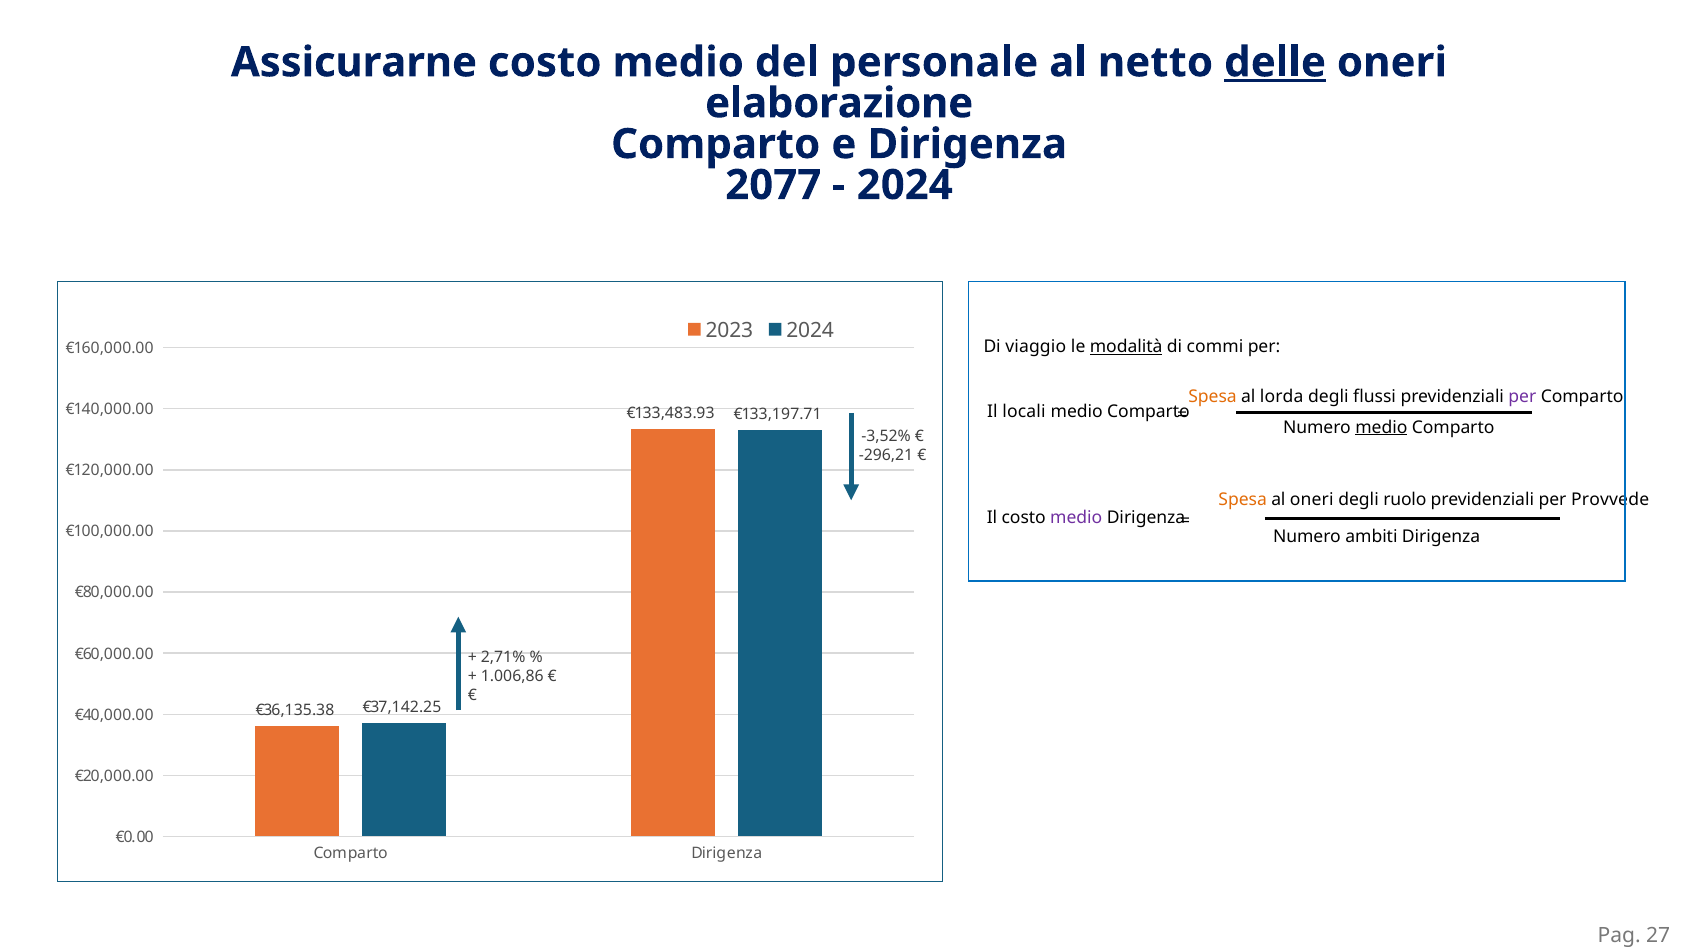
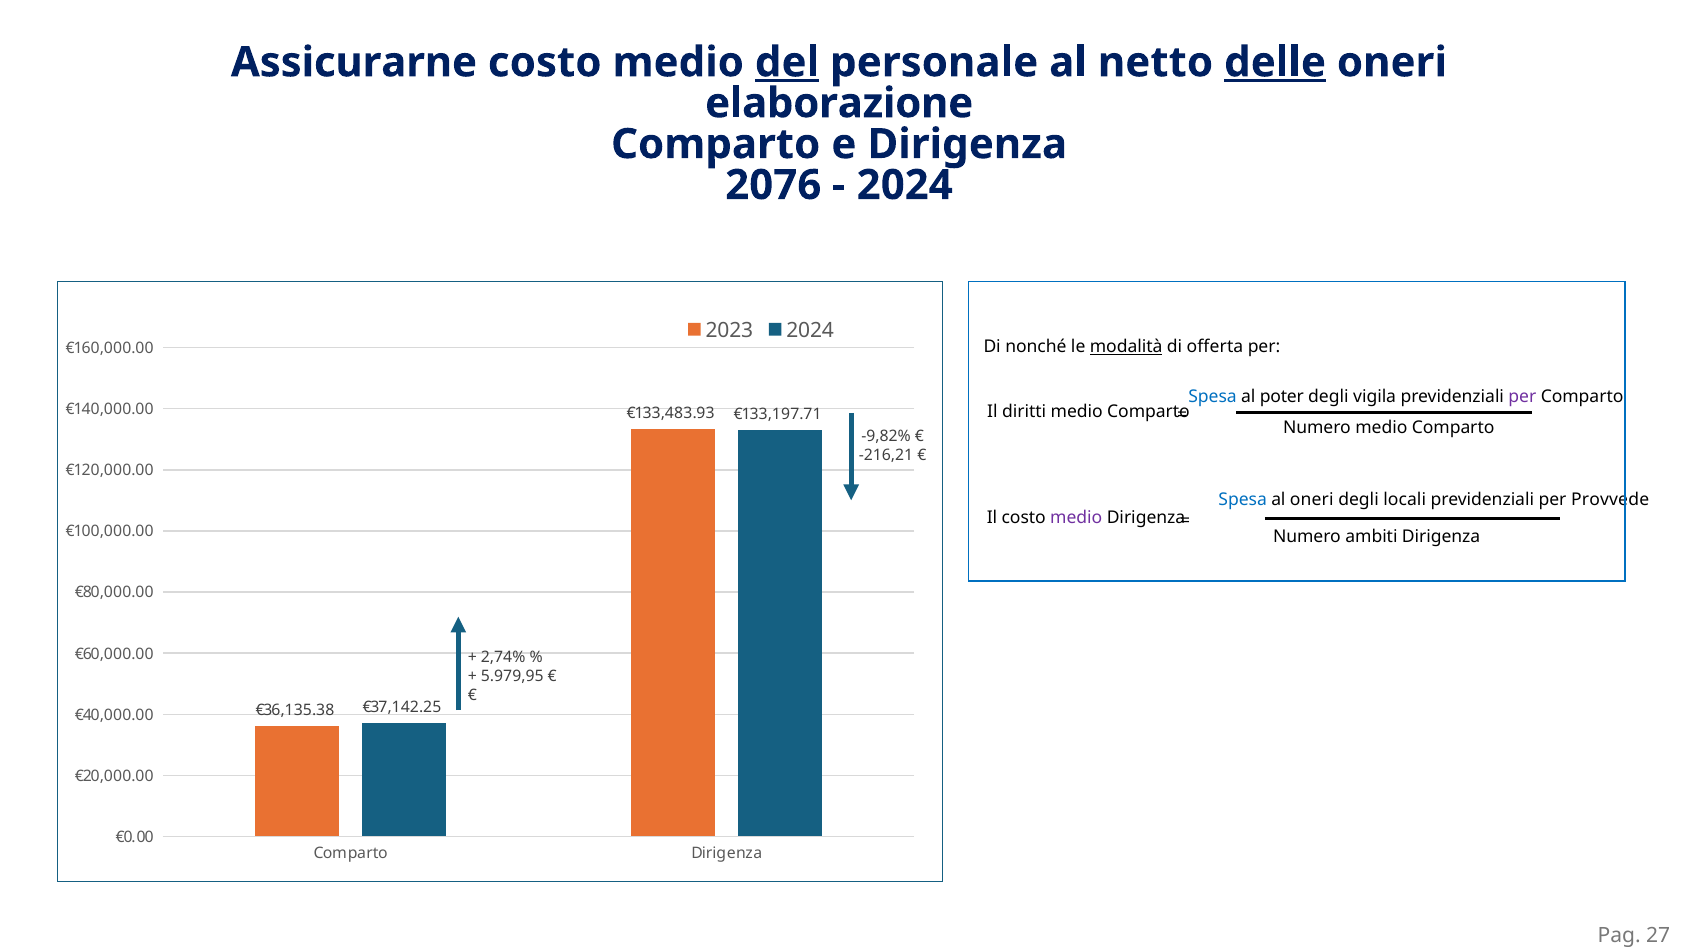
del underline: none -> present (787, 62)
2077: 2077 -> 2076 (773, 185)
viaggio: viaggio -> nonché (1036, 346)
commi: commi -> offerta (1215, 346)
Spesa colour: orange -> blue (1213, 396)
lorda: lorda -> poter (1282, 396)
flussi: flussi -> vigila (1375, 396)
locali: locali -> diritti (1024, 412)
medio underline: present -> none (1381, 427)
-3,52%: -3,52% -> -9,82% (886, 436)
-296,21: -296,21 -> -216,21 (886, 455)
Spesa colour: orange -> blue (1243, 500)
ruolo: ruolo -> locali (1405, 500)
2,71%: 2,71% -> 2,74% (503, 658)
1.006,86: 1.006,86 -> 5.979,95 (512, 676)
